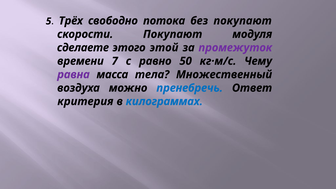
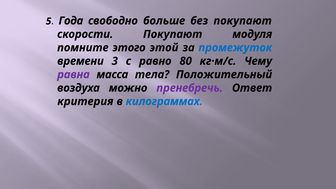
Трёх: Трёх -> Года (71, 21)
потока: потока -> больше (164, 21)
сделаете: сделаете -> помните (83, 48)
промежуток colour: purple -> blue (235, 48)
7: 7 -> 3 (115, 61)
50: 50 -> 80 (186, 61)
Множественный: Множественный -> Положительный (224, 75)
пренебречь colour: blue -> purple (190, 88)
